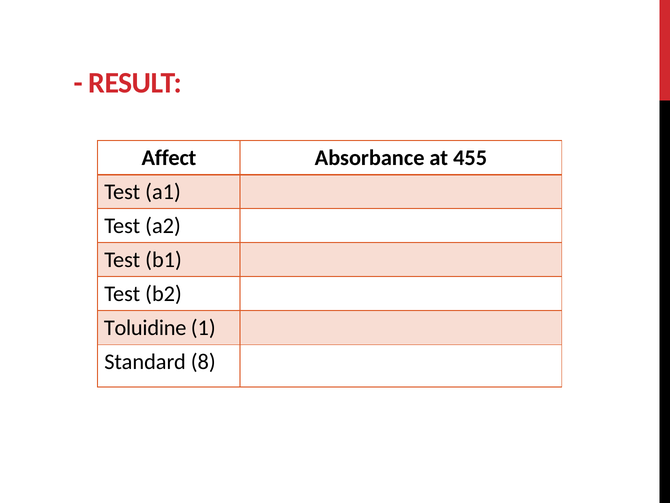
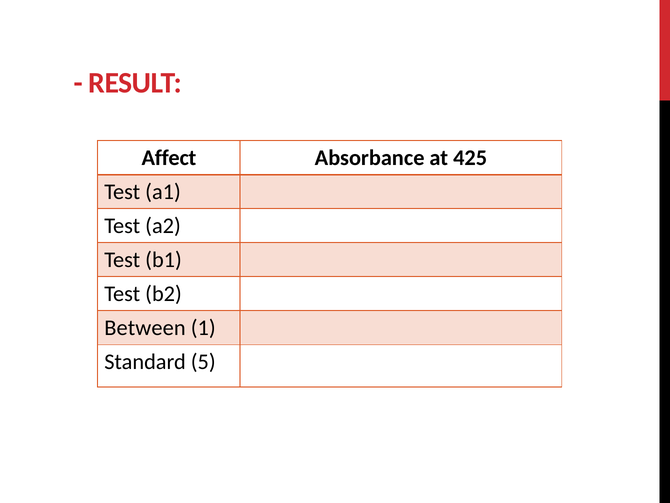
455: 455 -> 425 (470, 158)
Toluidine: Toluidine -> Between (145, 328)
8: 8 -> 5 (203, 361)
